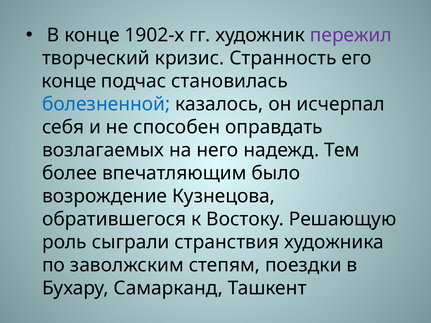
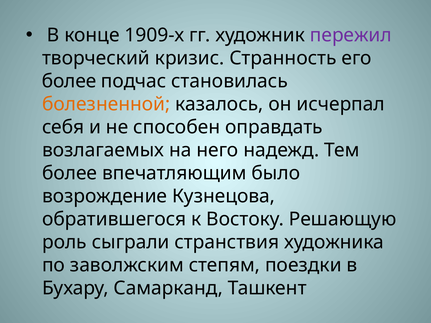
1902-х: 1902-х -> 1909-х (154, 35)
конце: конце -> более (69, 81)
болезненной colour: blue -> orange (106, 104)
